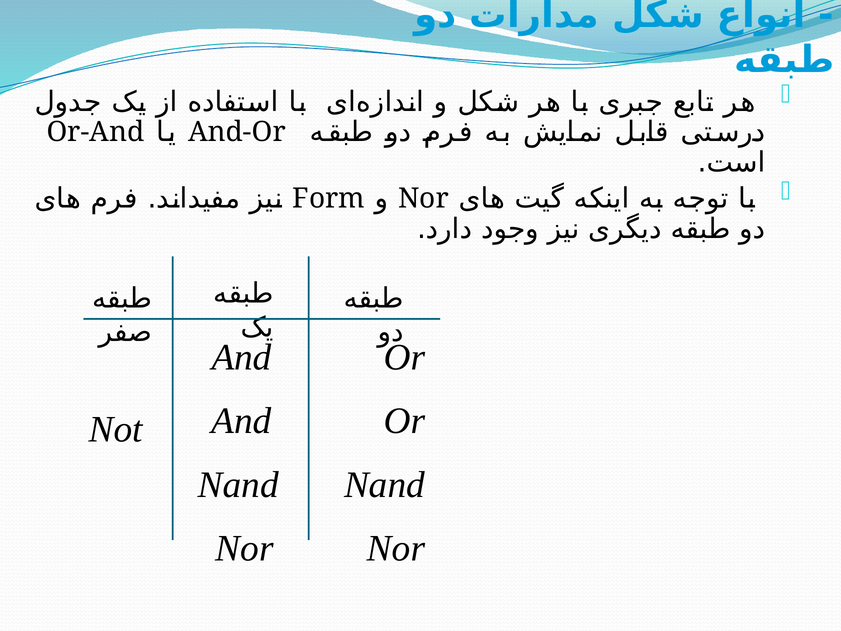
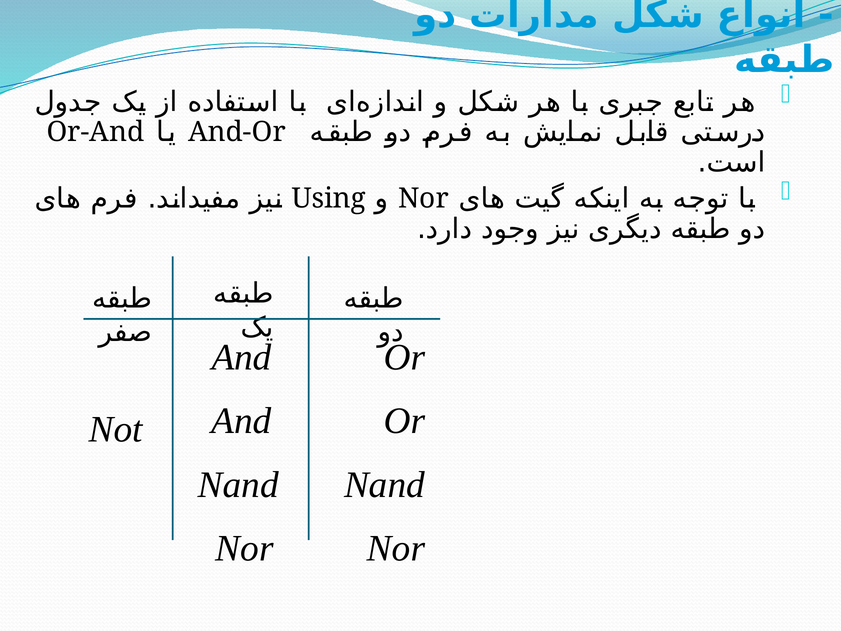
Form: Form -> Using (329, 198)
